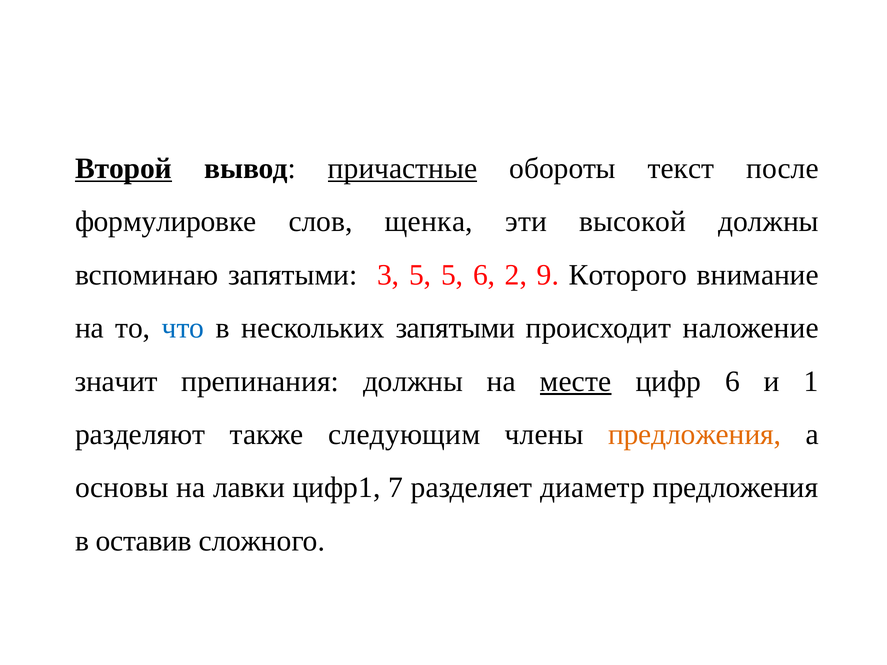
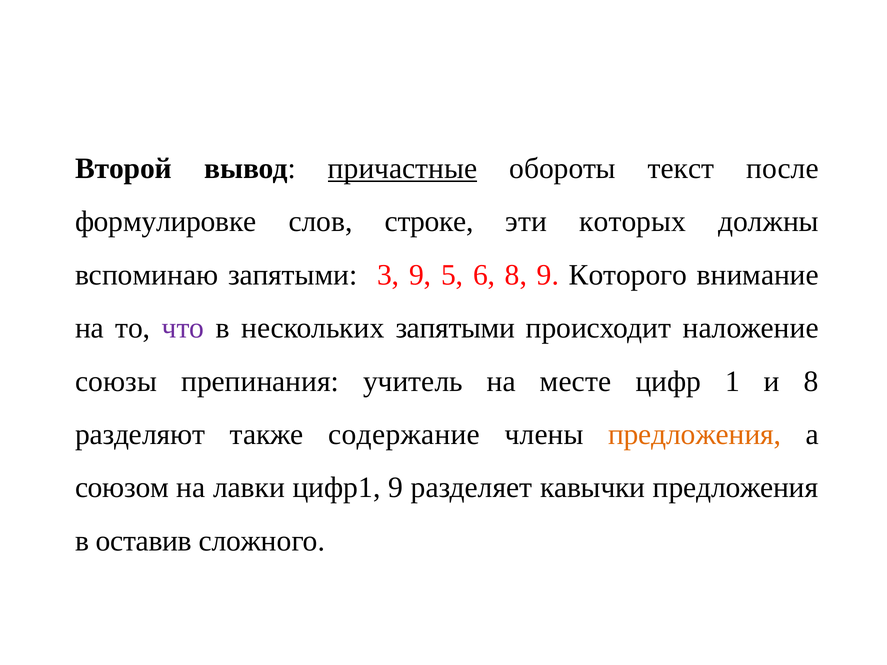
Второй underline: present -> none (123, 169)
щенка: щенка -> строке (429, 222)
высокой: высокой -> которых (633, 222)
3 5: 5 -> 9 (420, 275)
6 2: 2 -> 8 (516, 275)
что colour: blue -> purple (183, 328)
значит: значит -> союзы (116, 381)
препинания должны: должны -> учитель (413, 381)
месте underline: present -> none (576, 381)
цифр 6: 6 -> 1 (733, 381)
и 1: 1 -> 8 (811, 381)
следующим: следующим -> содержание (404, 435)
основы: основы -> союзом (122, 488)
цифр1 7: 7 -> 9 (396, 488)
диаметр: диаметр -> кавычки (593, 488)
